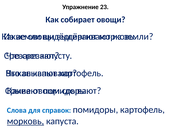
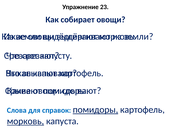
помидоры underline: none -> present (95, 109)
